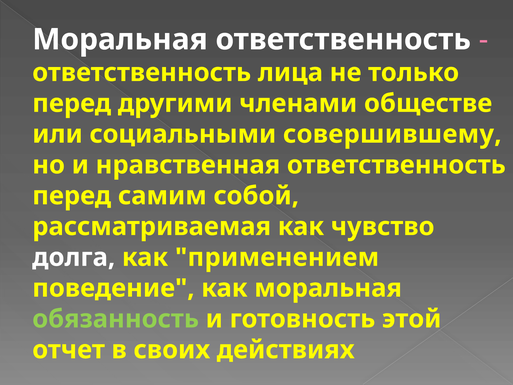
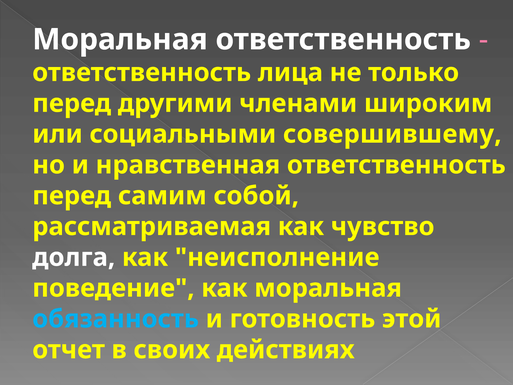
обществе: обществе -> широким (428, 103)
применением: применением -> неисполнение (277, 257)
обязанность colour: light green -> light blue (116, 319)
